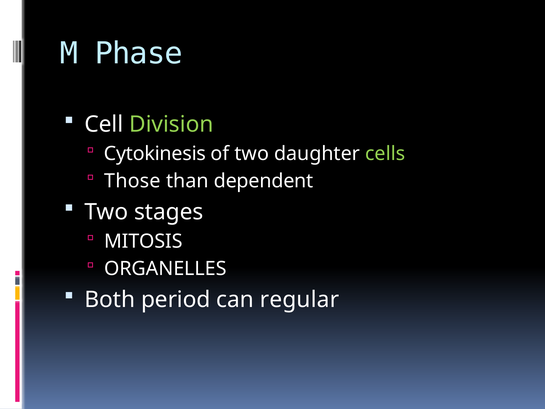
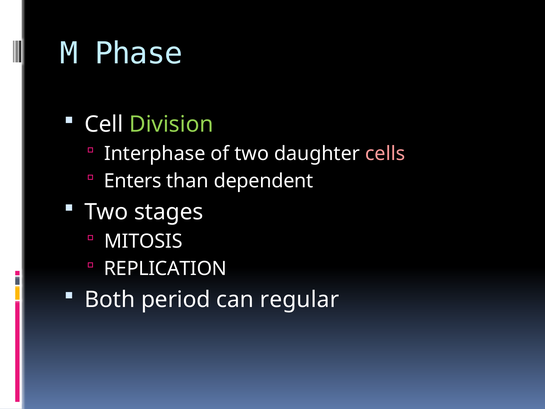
Cytokinesis: Cytokinesis -> Interphase (155, 153)
cells colour: light green -> pink (385, 153)
Those: Those -> Enters (133, 181)
ORGANELLES: ORGANELLES -> REPLICATION (165, 269)
